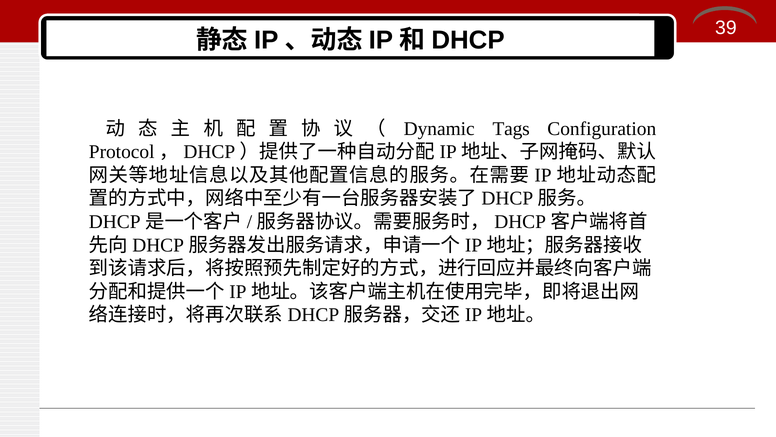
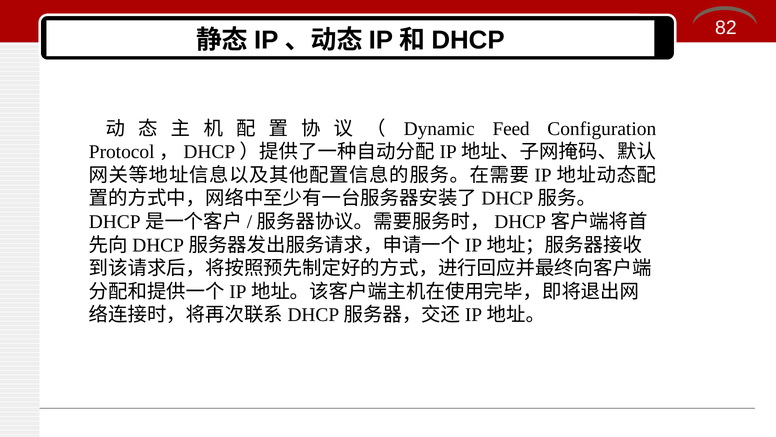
39: 39 -> 82 (726, 28)
Tags: Tags -> Feed (511, 128)
